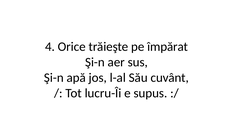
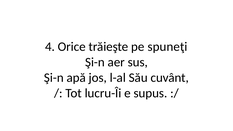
împărat: împărat -> spuneţi (167, 47)
